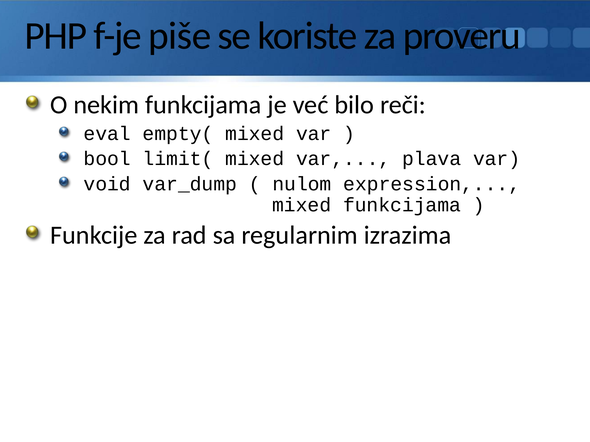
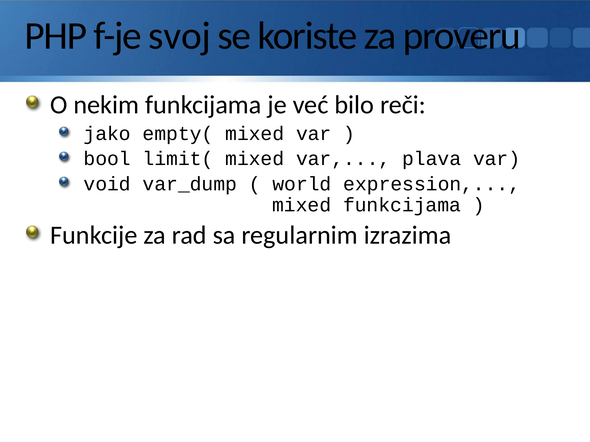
piše: piše -> svoj (180, 36)
eval: eval -> jako (107, 134)
nulom: nulom -> world (302, 184)
